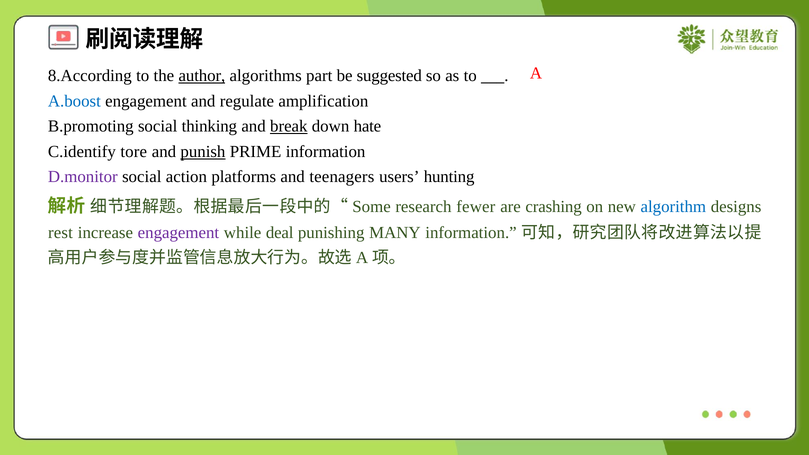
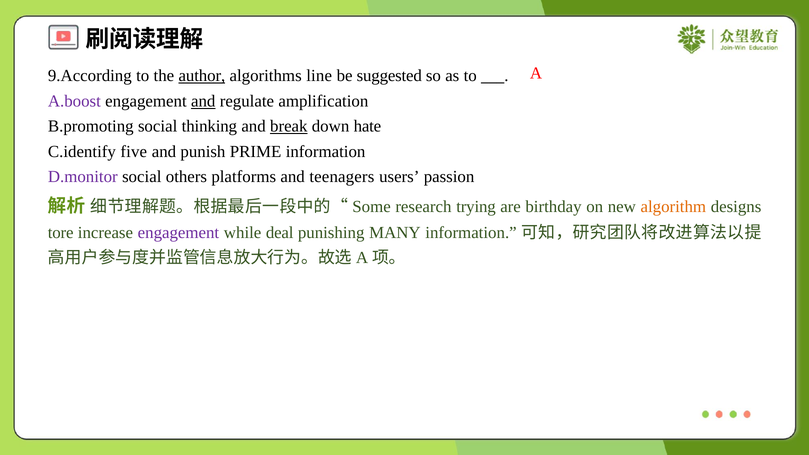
8.According: 8.According -> 9.According (90, 76)
part: part -> line (319, 76)
A.boost colour: blue -> purple (74, 101)
and underline: none -> present (203, 101)
tore: tore -> five (134, 152)
punish underline: present -> none (203, 152)
action: action -> others (186, 177)
hunting: hunting -> passion (449, 177)
fewer: fewer -> trying (476, 207)
crashing: crashing -> birthday (554, 207)
algorithm colour: blue -> orange (673, 207)
rest: rest -> tore (61, 233)
